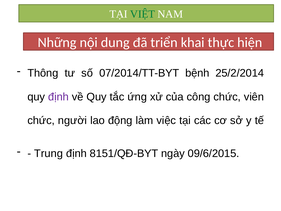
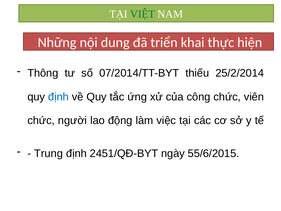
bệnh: bệnh -> thiếu (197, 73)
định colour: purple -> blue (58, 97)
8151/QĐ-BYT: 8151/QĐ-BYT -> 2451/QĐ-BYT (124, 153)
09/6/2015: 09/6/2015 -> 55/6/2015 (214, 153)
